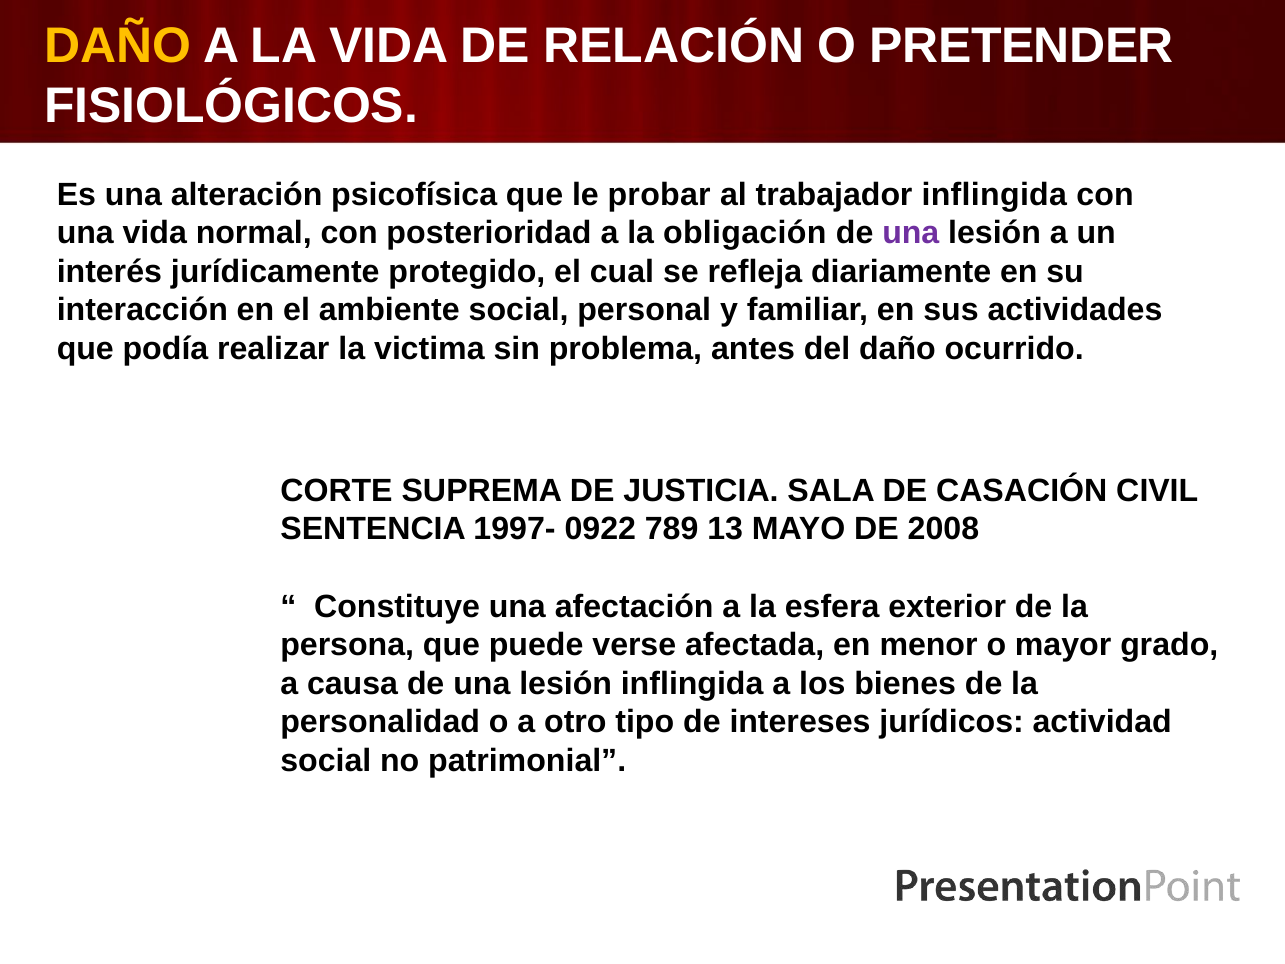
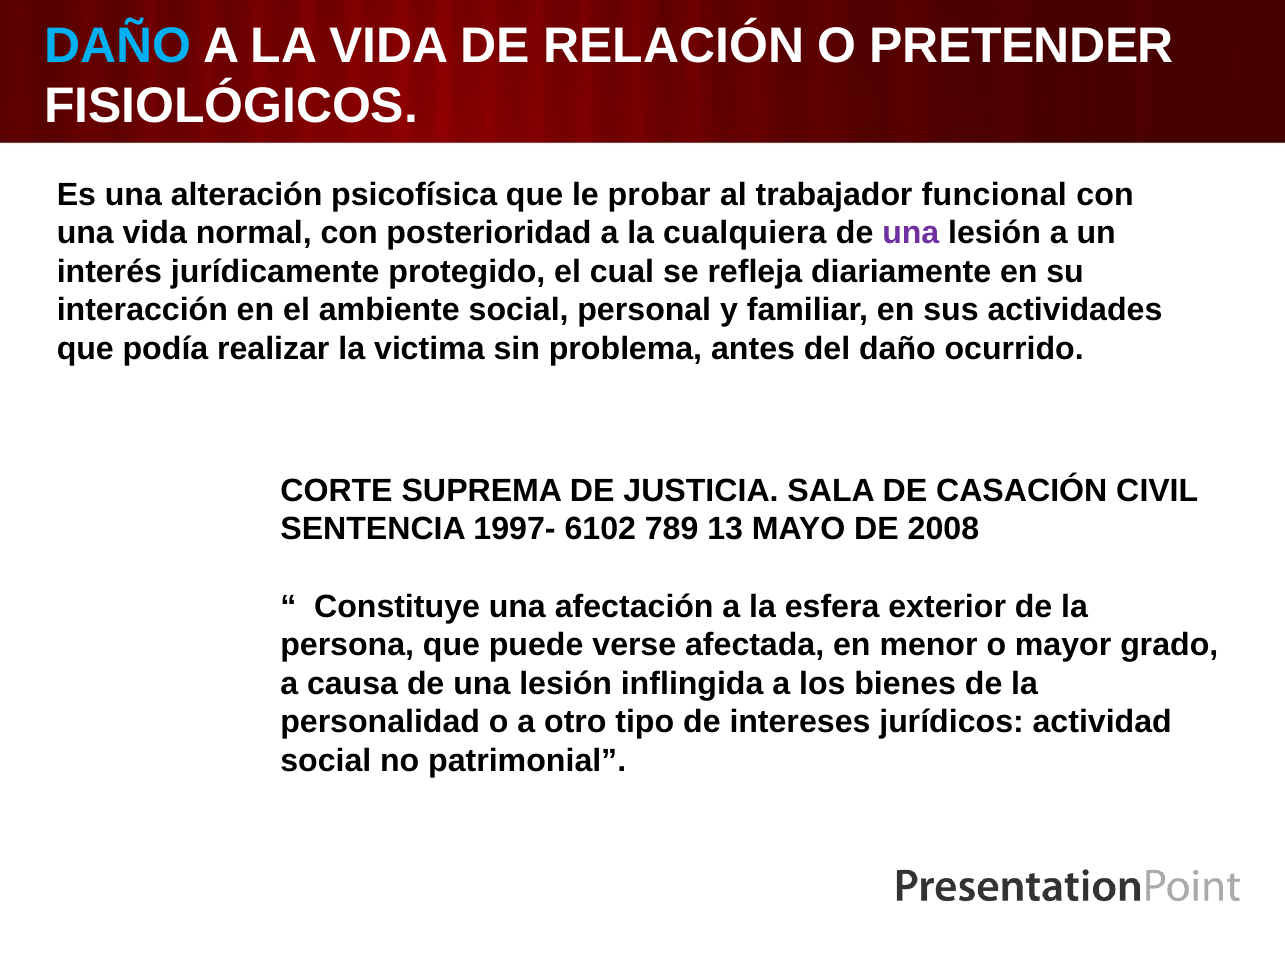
DAÑO colour: yellow -> light blue (118, 46)
trabajador inflingida: inflingida -> funcional (994, 194)
obligación: obligación -> cualquiera (745, 233)
0922: 0922 -> 6102 (600, 529)
